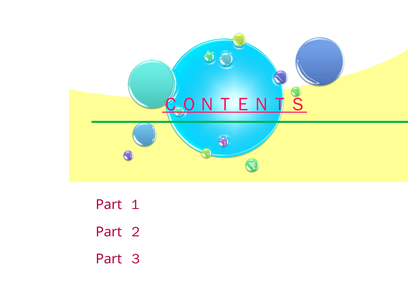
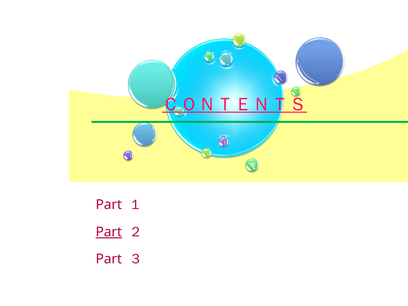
Part underline: none -> present (109, 232)
